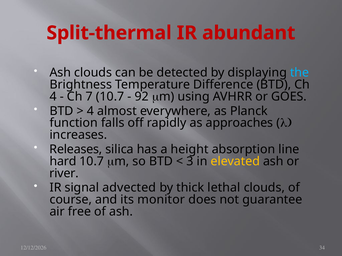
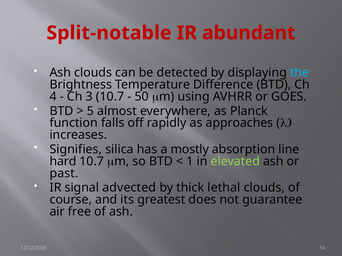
Split-thermal: Split-thermal -> Split-notable (109, 33)
7: 7 -> 3 (89, 97)
92: 92 -> 50 (142, 97)
4: 4 -> 5 (91, 111)
Releases: Releases -> Signifies (76, 150)
height: height -> mostly (190, 150)
3: 3 -> 1 (190, 162)
elevated colour: yellow -> light green (235, 162)
river: river -> past (64, 174)
monitor: monitor -> greatest (161, 200)
